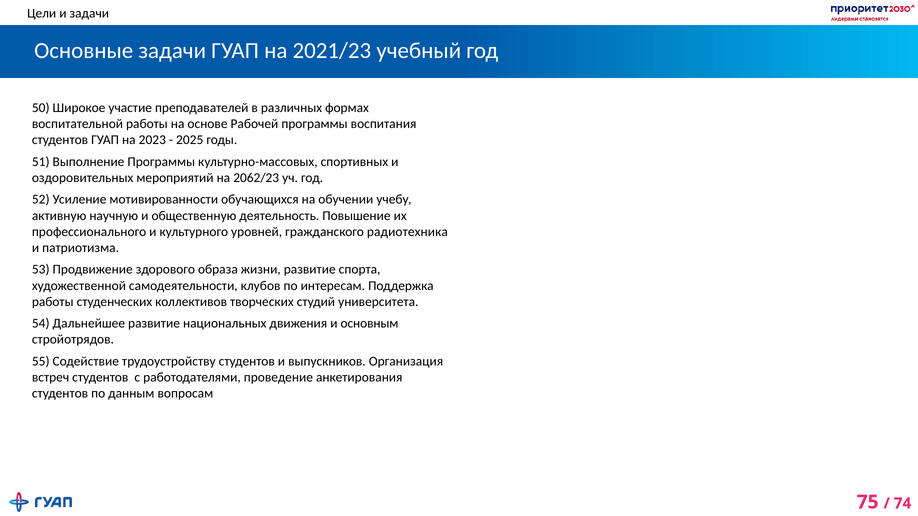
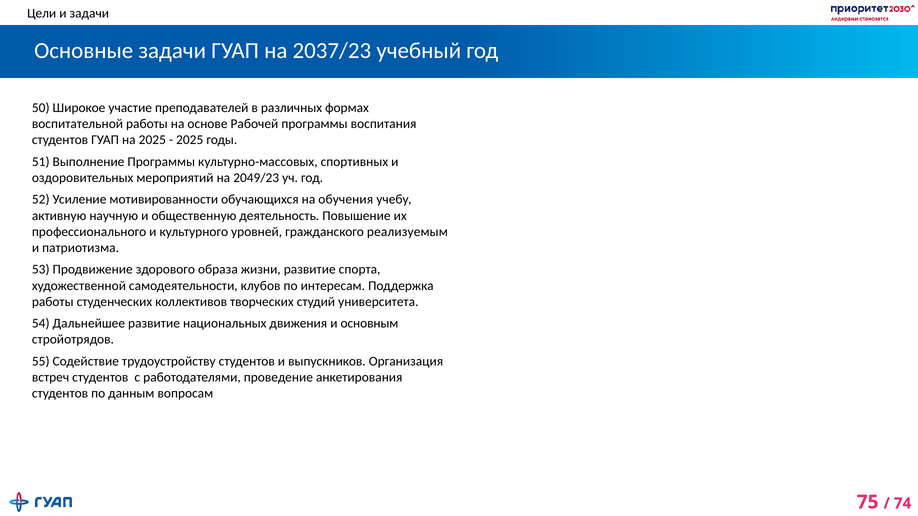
2021/23: 2021/23 -> 2037/23 (332, 51)
на 2023: 2023 -> 2025 (152, 140)
2062/23: 2062/23 -> 2049/23 (256, 178)
обучении: обучении -> обучения (346, 200)
радиотехника: радиотехника -> реализуемым (407, 232)
